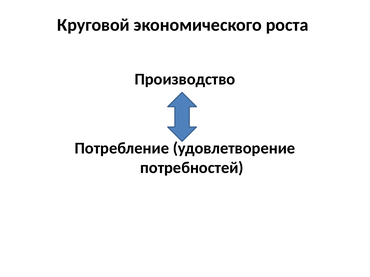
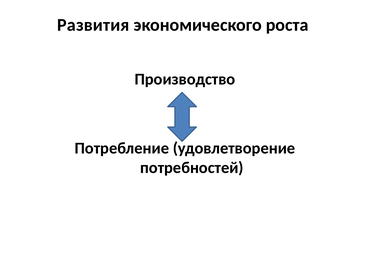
Круговой: Круговой -> Развития (93, 25)
